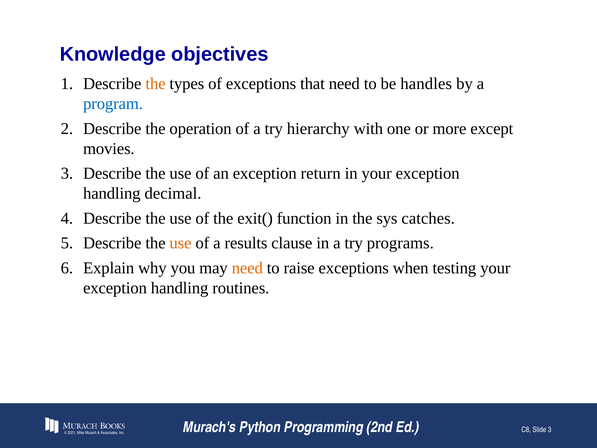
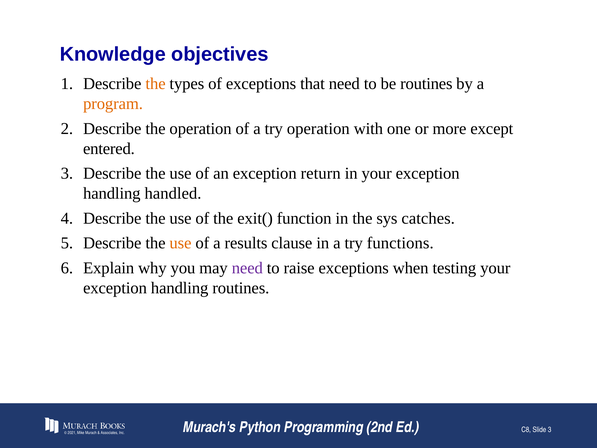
be handles: handles -> routines (426, 84)
program colour: blue -> orange (113, 104)
try hierarchy: hierarchy -> operation (318, 129)
movies: movies -> entered (109, 148)
decimal: decimal -> handled (173, 193)
programs: programs -> functions (400, 243)
need colour: orange -> purple (247, 268)
